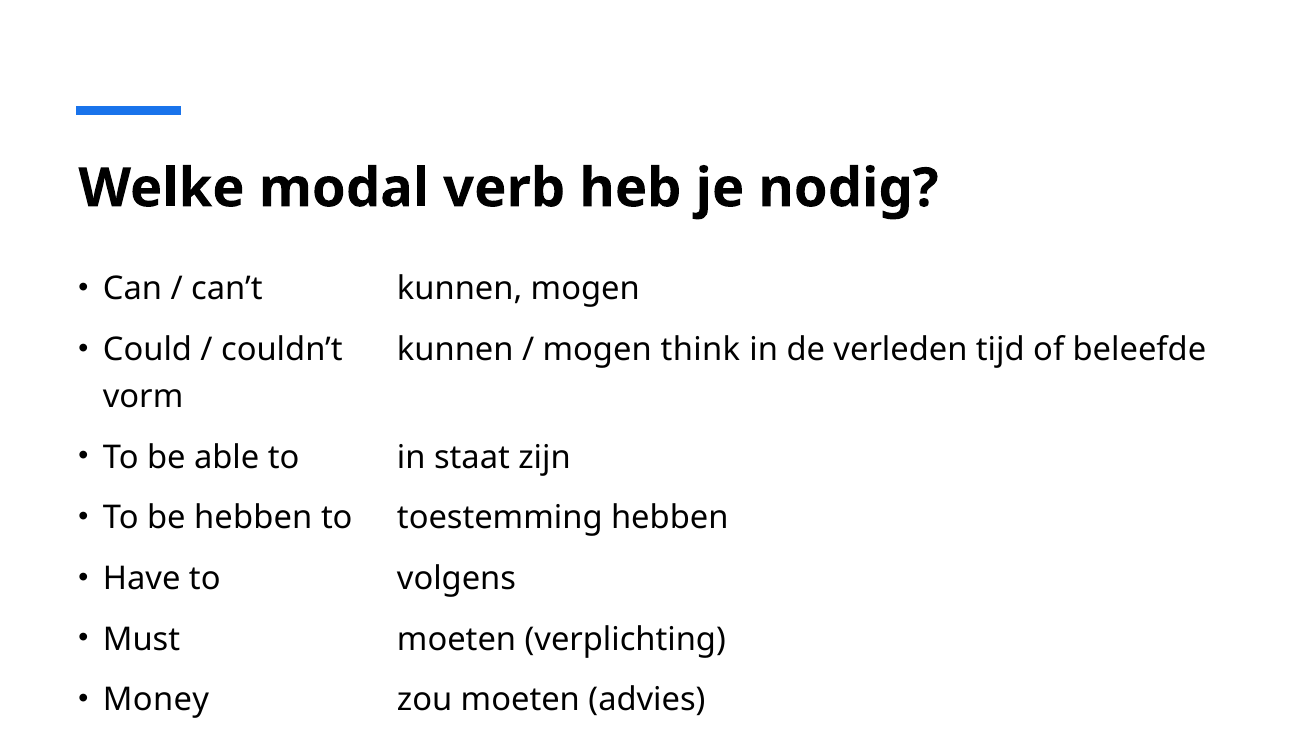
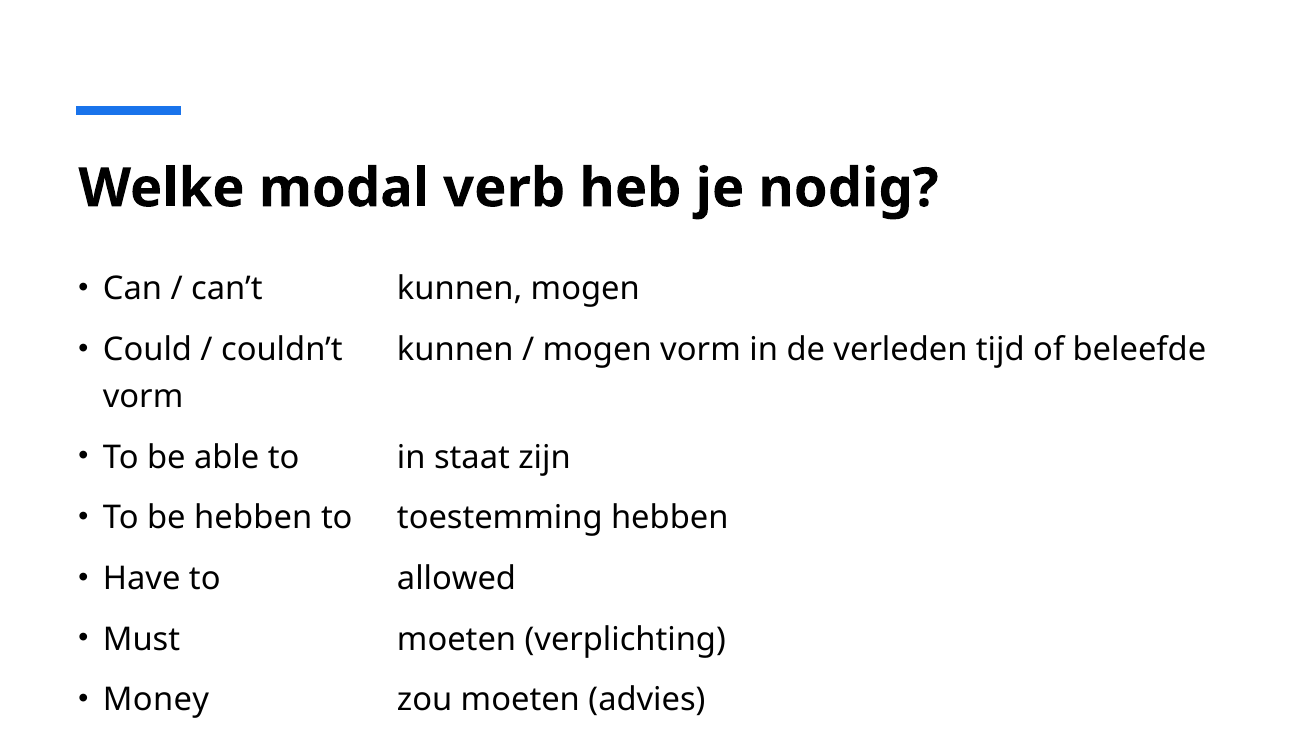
mogen think: think -> vorm (700, 350)
volgens: volgens -> allowed (457, 579)
